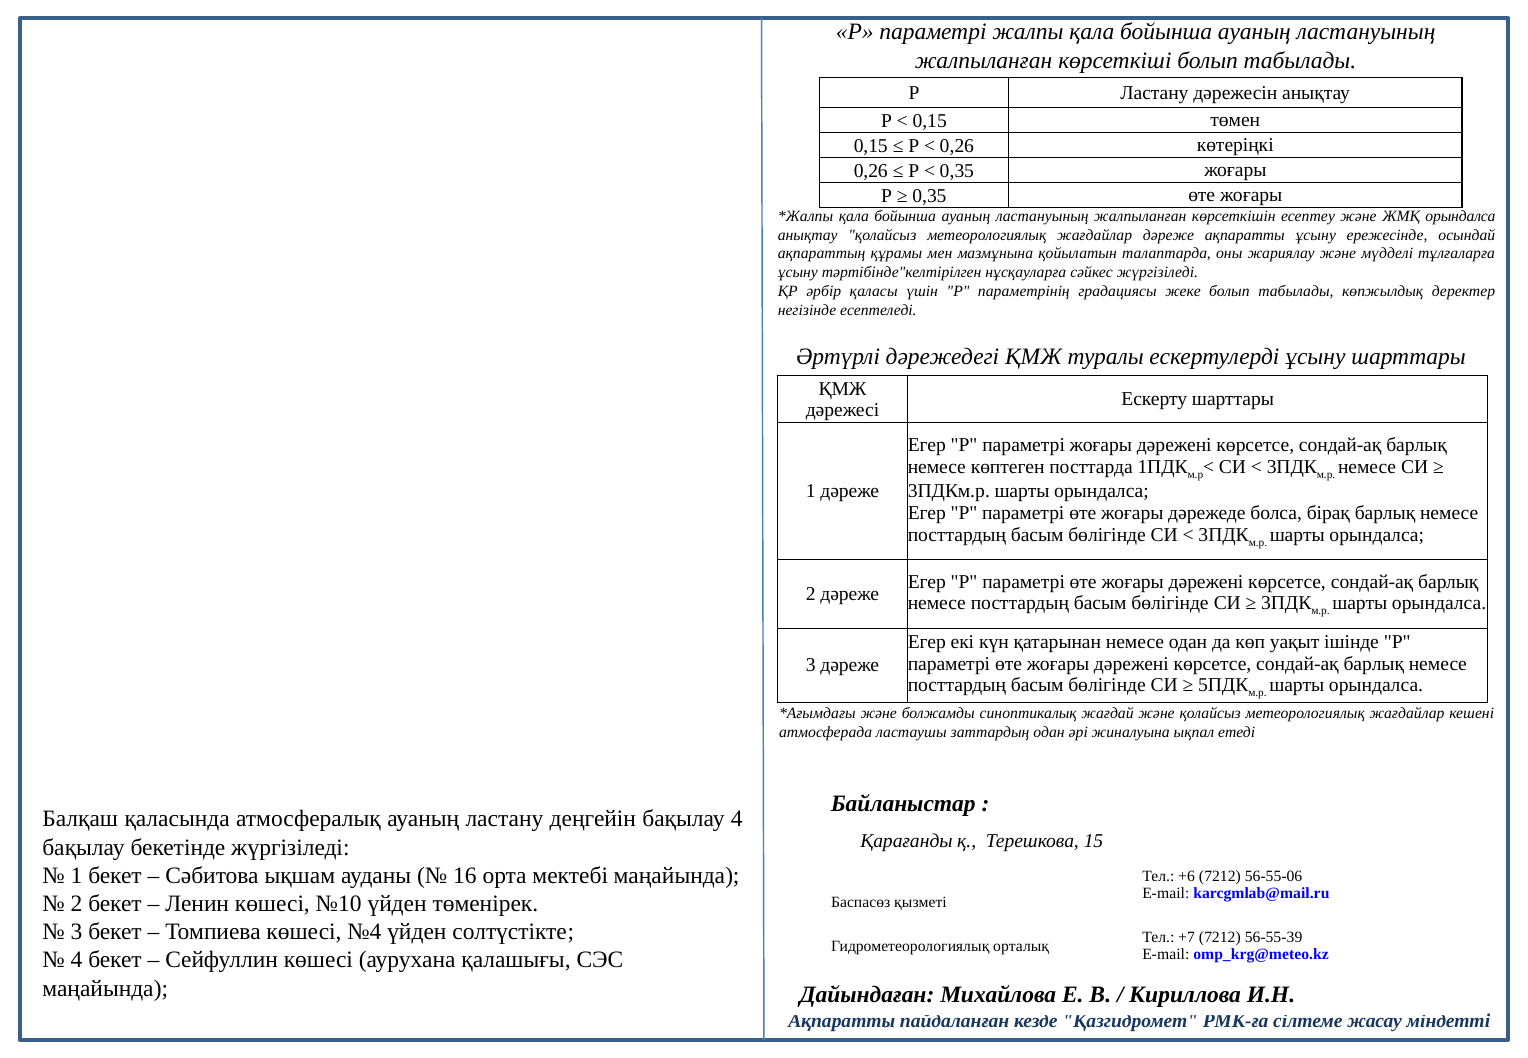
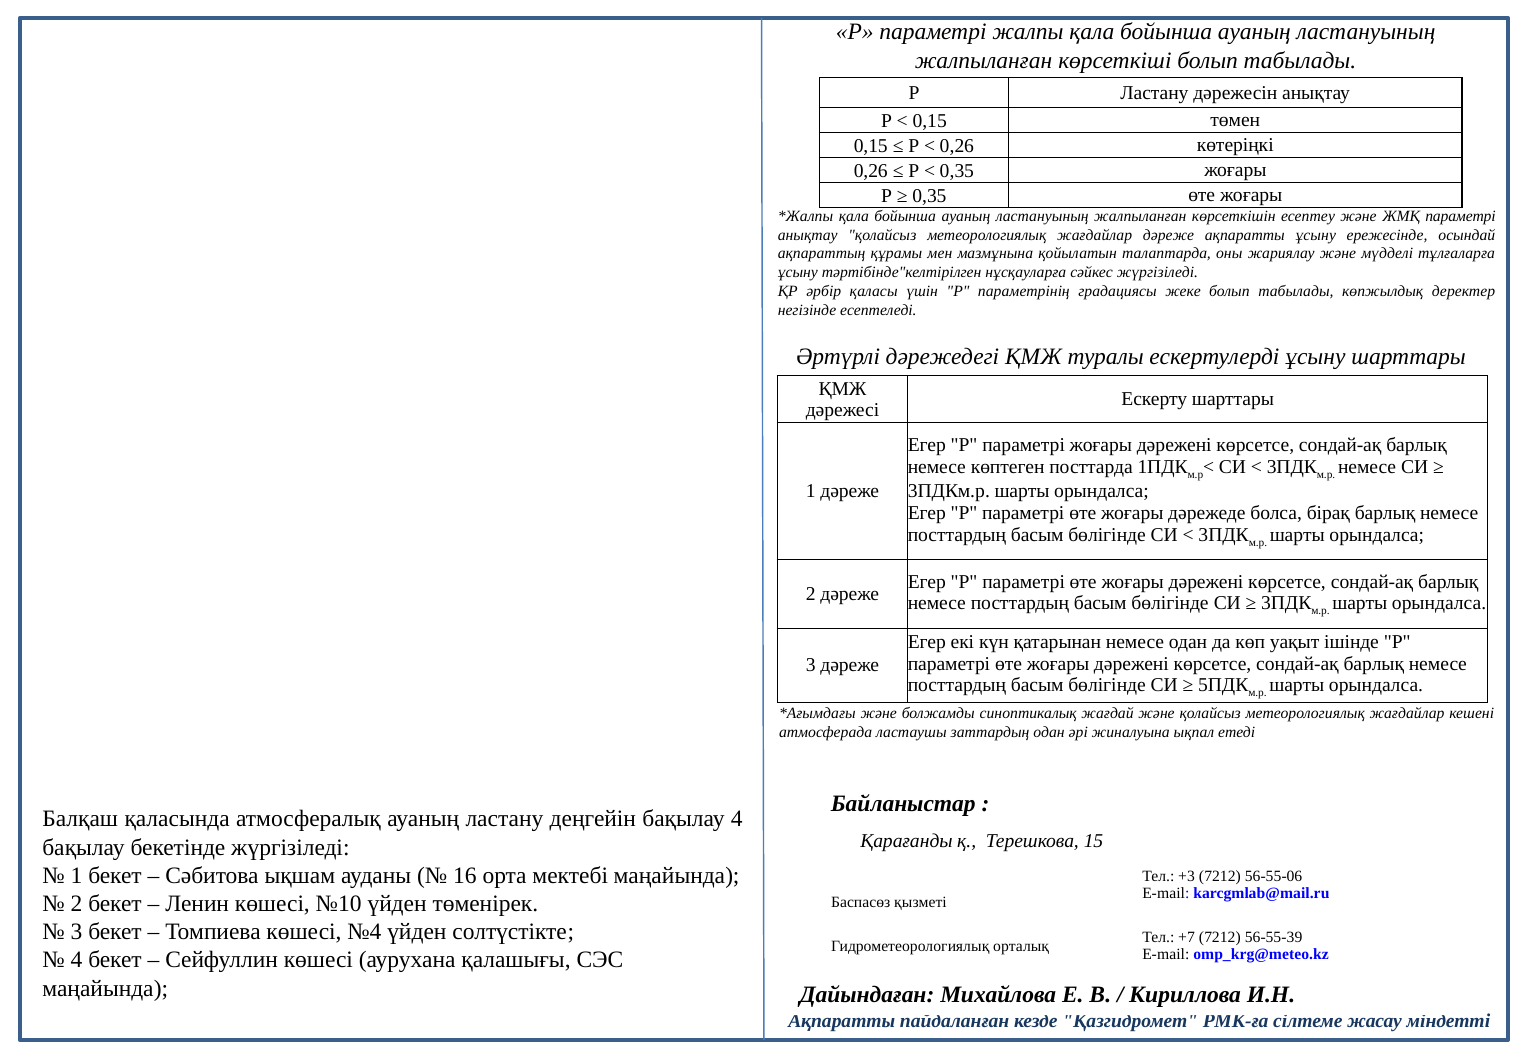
ЖМҚ орындалса: орындалса -> параметрі (1461, 216)
+6: +6 -> +3 (1187, 876)
